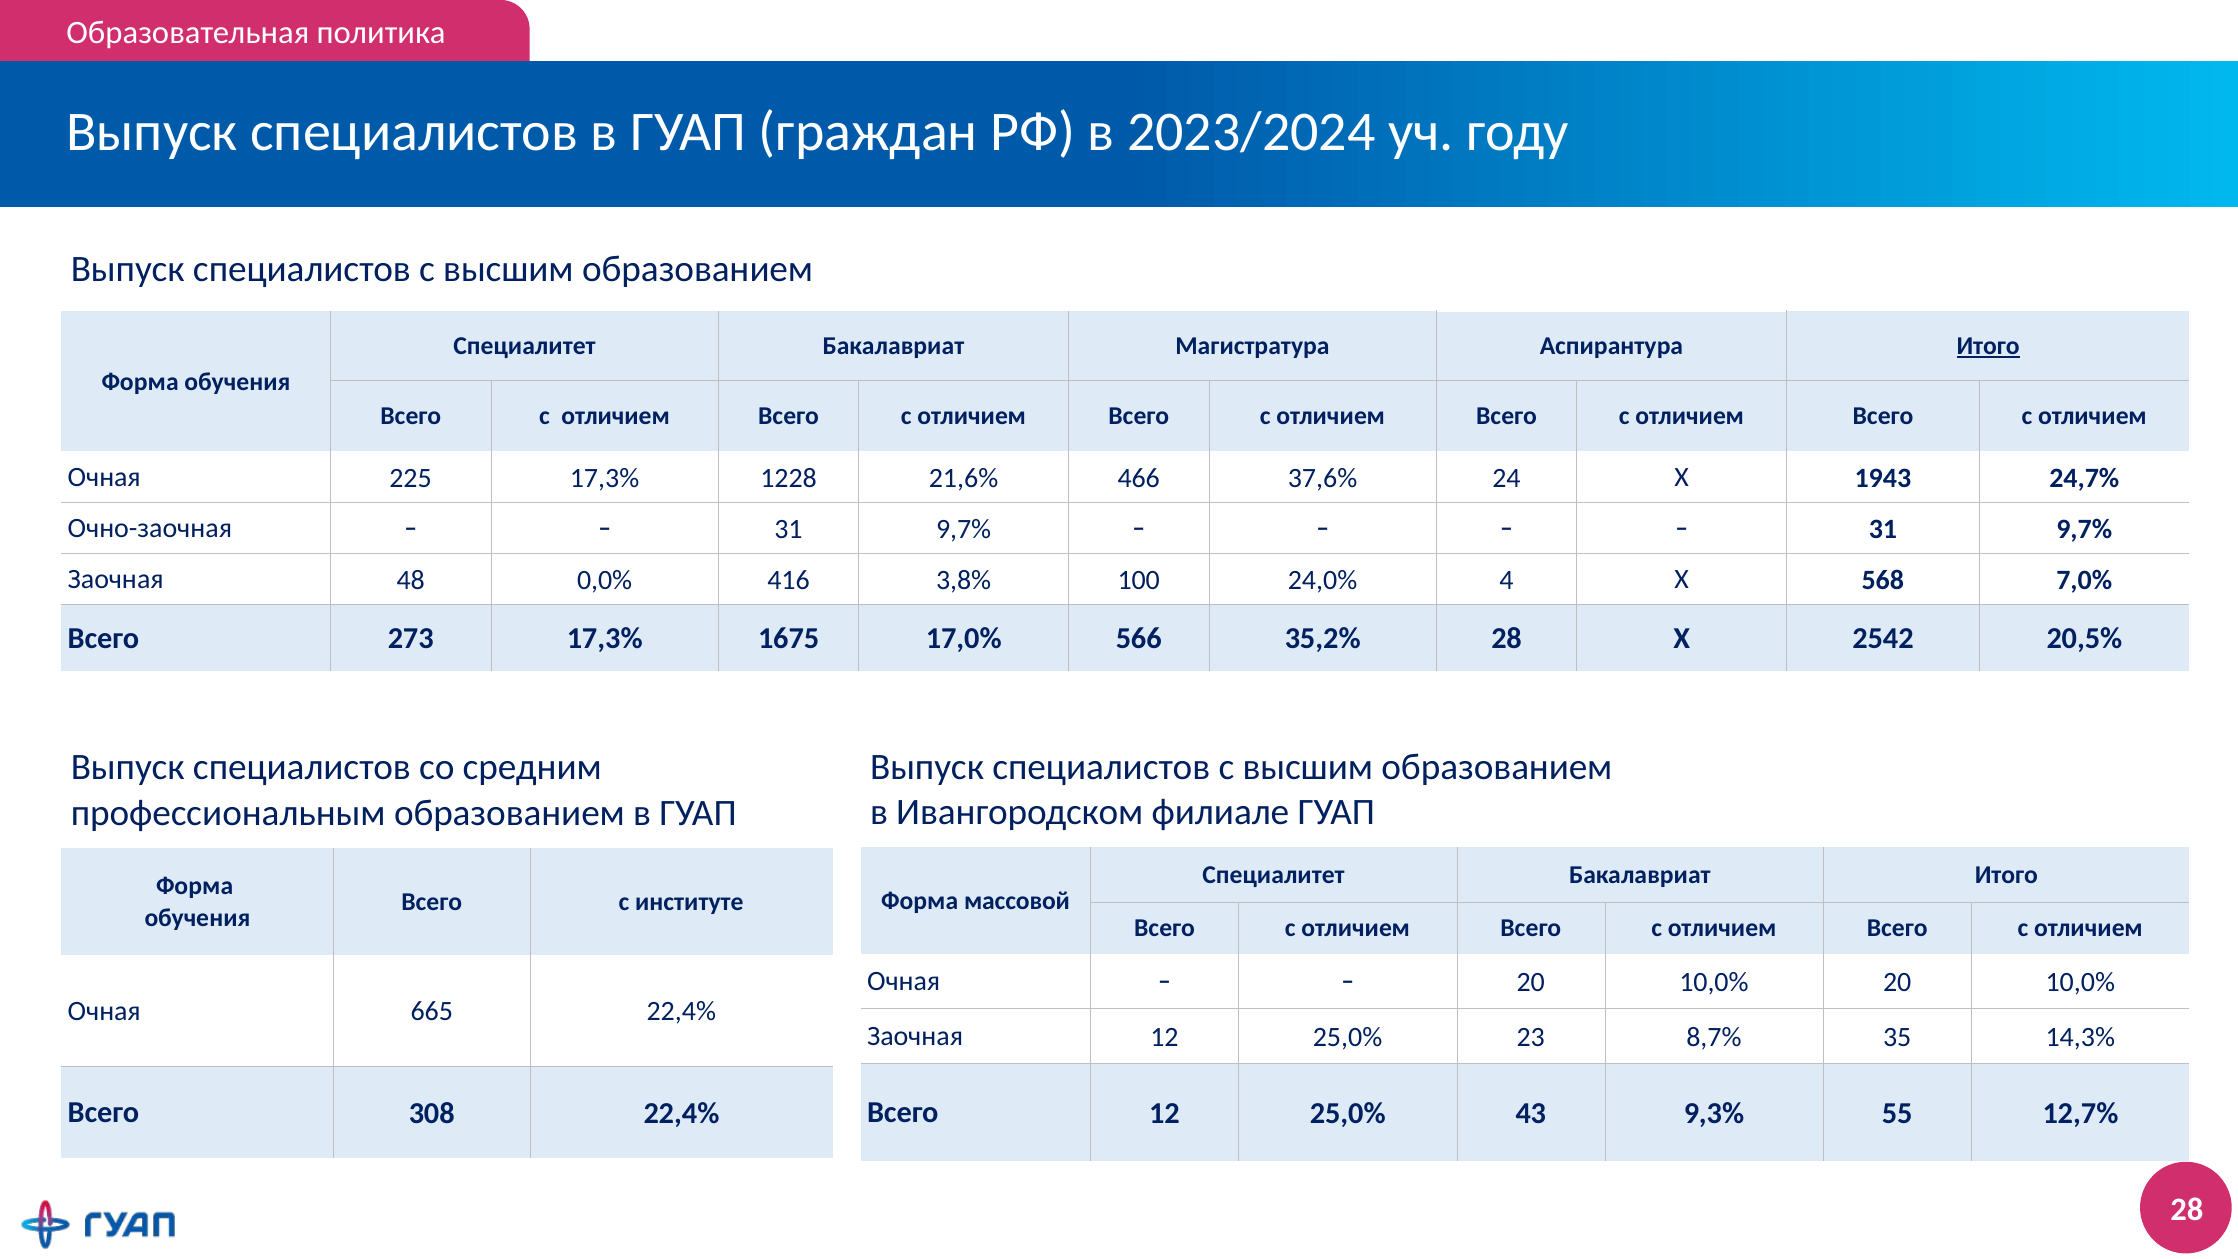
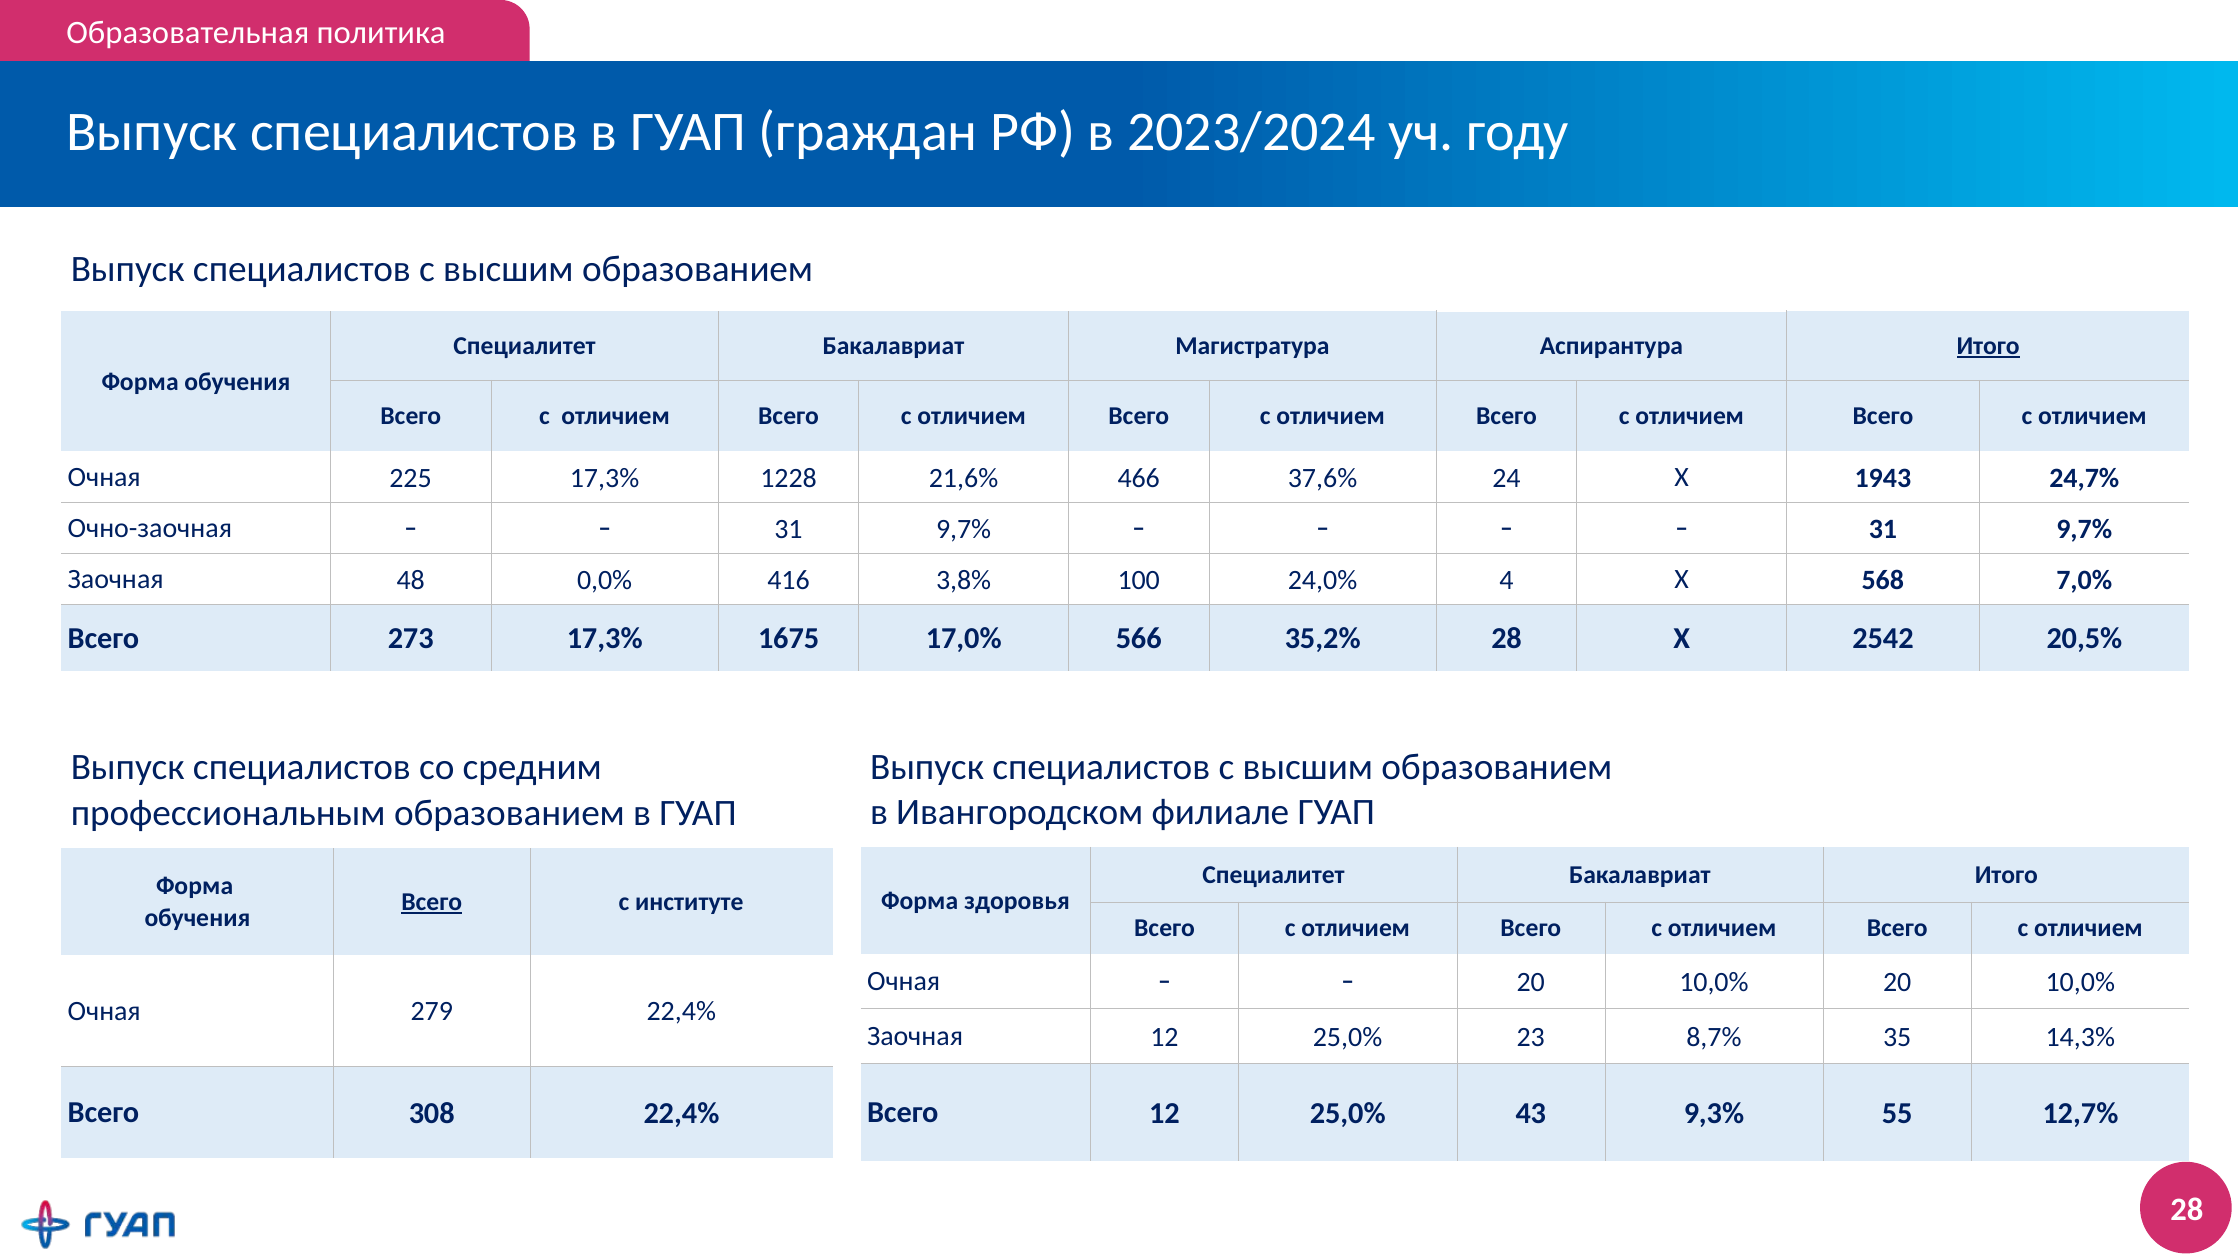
массовой: массовой -> здоровья (1017, 901)
Всего underline: none -> present (432, 902)
665: 665 -> 279 (432, 1012)
